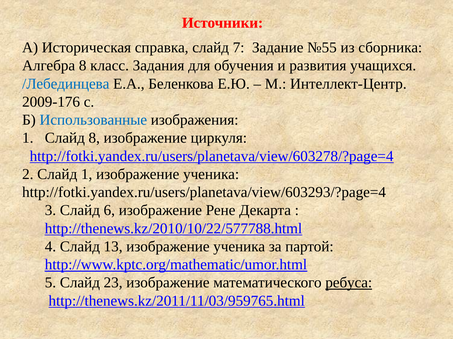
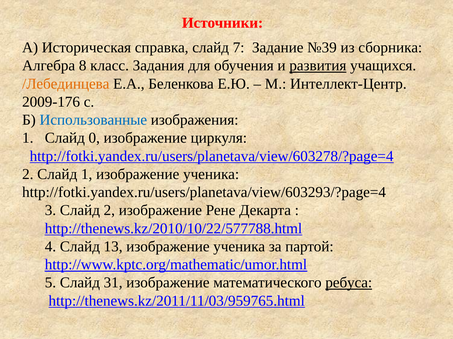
№55: №55 -> №39 (322, 48)
развития underline: none -> present (318, 66)
/Лебединцева colour: blue -> orange (66, 84)
Слайд 8: 8 -> 0 (94, 138)
Слайд 6: 6 -> 2 (109, 211)
23: 23 -> 31 (113, 283)
